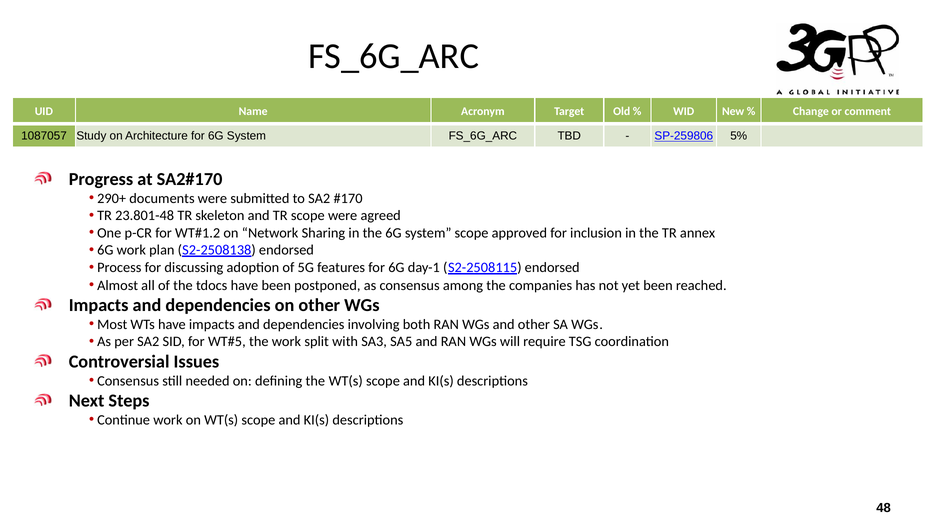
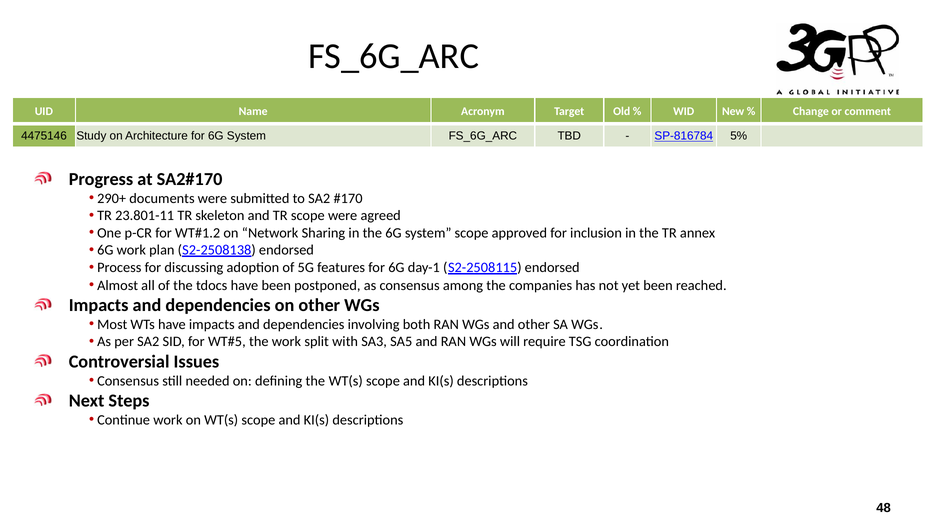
1087057: 1087057 -> 4475146 (44, 136)
SP-259806: SP-259806 -> SP-816784 (684, 136)
23.801-48: 23.801-48 -> 23.801-11 (145, 215)
